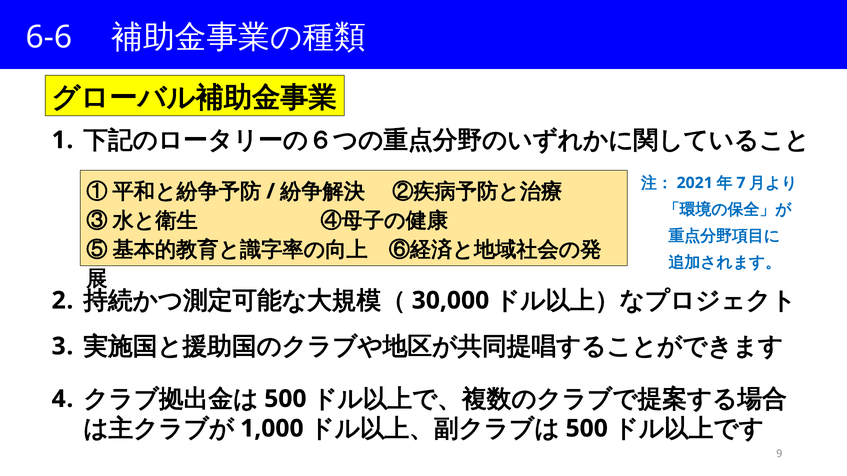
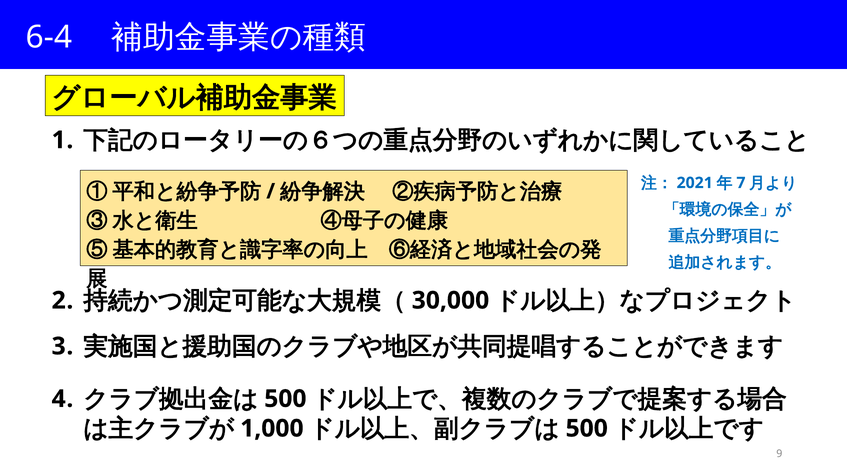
6-6: 6-6 -> 6-4 (49, 37)
